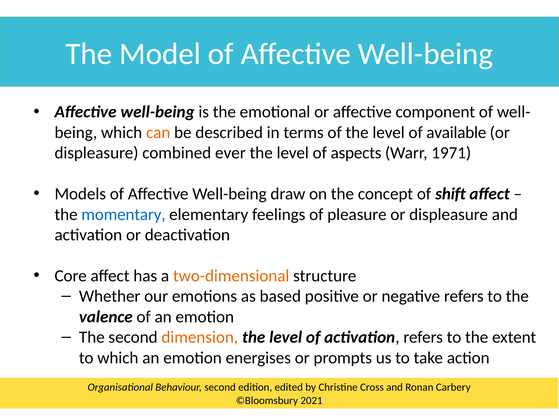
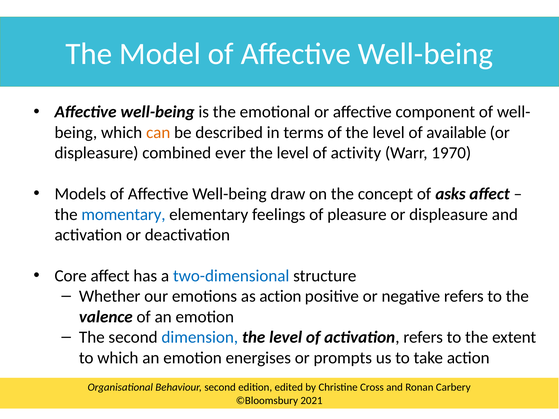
aspects: aspects -> activity (356, 153)
1971: 1971 -> 1970 (451, 153)
shift: shift -> asks (451, 194)
two-dimensional colour: orange -> blue (231, 276)
as based: based -> action (280, 296)
dimension colour: orange -> blue (200, 337)
